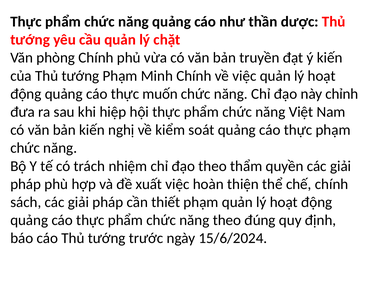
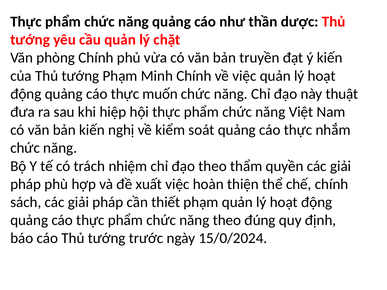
chỉnh: chỉnh -> thuật (342, 94)
thực phạm: phạm -> nhắm (333, 130)
15/6/2024: 15/6/2024 -> 15/0/2024 (233, 238)
